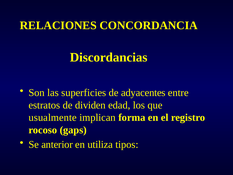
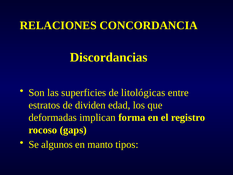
adyacentes: adyacentes -> litológicas (143, 93)
usualmente: usualmente -> deformadas (53, 117)
anterior: anterior -> algunos (57, 144)
utiliza: utiliza -> manto (100, 144)
